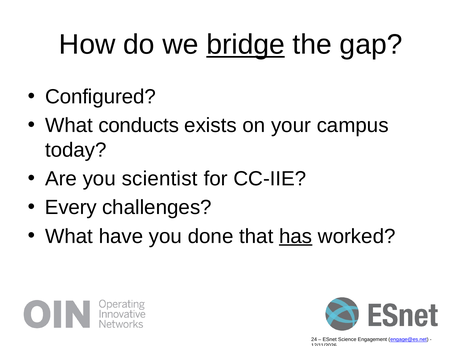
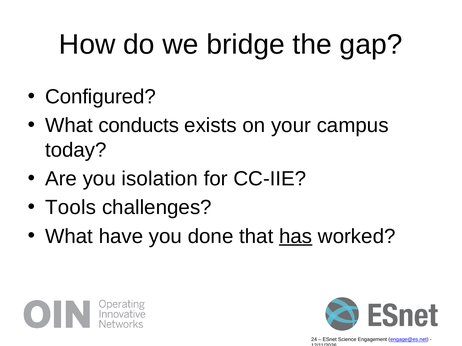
bridge underline: present -> none (246, 45)
scientist: scientist -> isolation (160, 179)
Every: Every -> Tools (71, 208)
